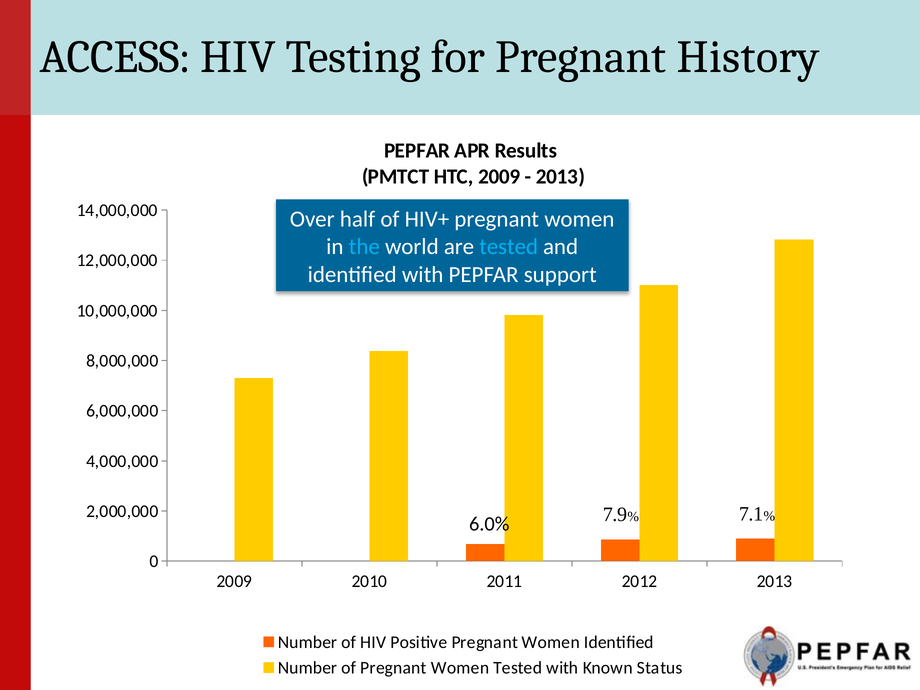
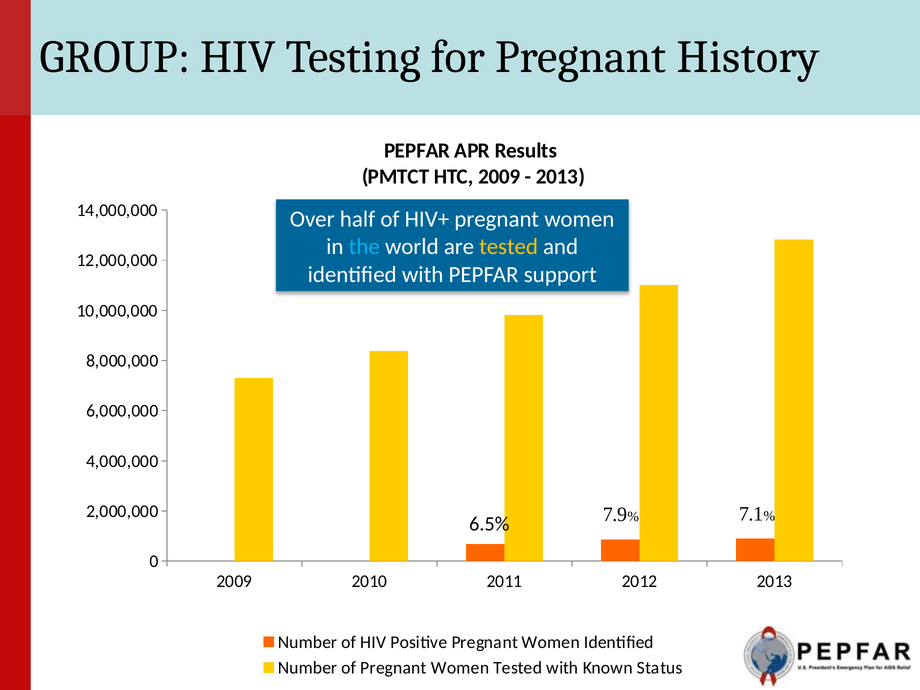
ACCESS: ACCESS -> GROUP (115, 57)
tested colour: light blue -> yellow (509, 247)
6.0%: 6.0% -> 6.5% (489, 524)
